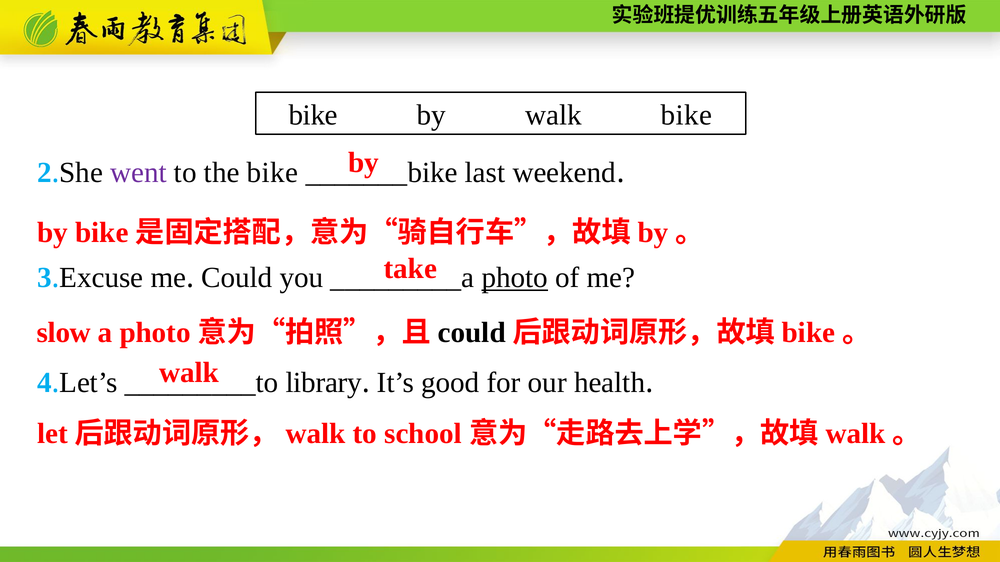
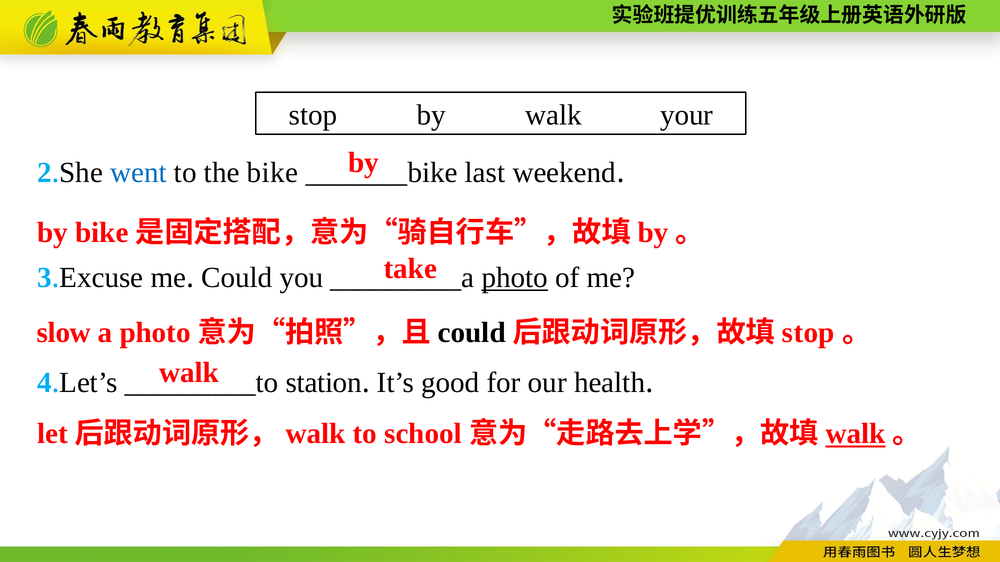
bike: bike -> stop (313, 115)
walk bike: bike -> your (687, 115)
went colour: purple -> blue (138, 173)
bike: bike -> stop (808, 333)
library: library -> station (324, 383)
walk underline: none -> present (855, 434)
